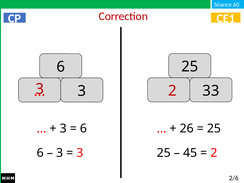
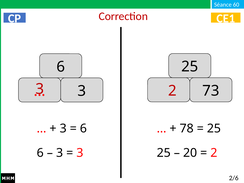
33: 33 -> 73 (211, 91)
26: 26 -> 78 (187, 128)
45: 45 -> 20 (190, 153)
